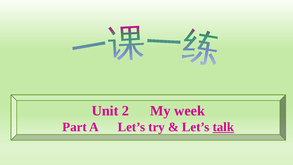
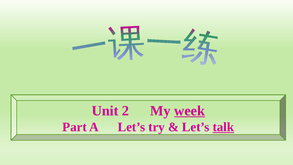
week underline: none -> present (190, 111)
